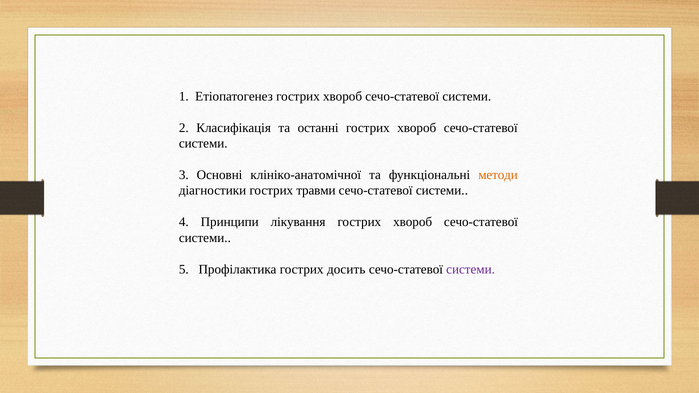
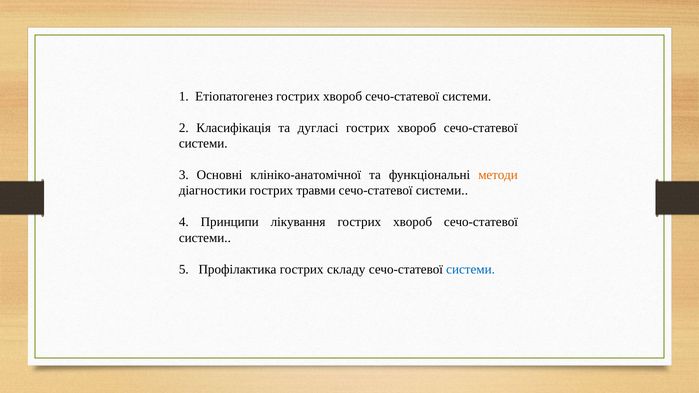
останні: останні -> дугласі (318, 128)
досить: досить -> складу (346, 269)
системи colour: purple -> blue (471, 269)
